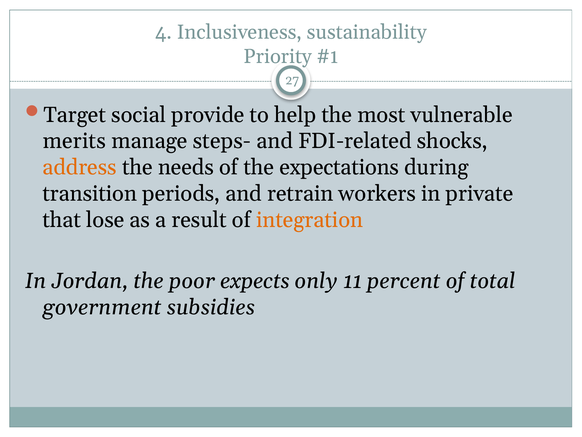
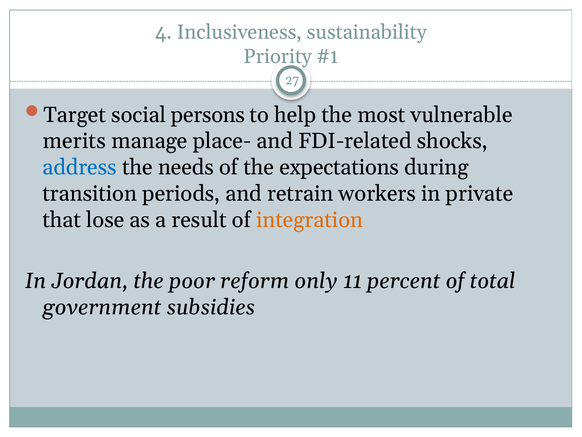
provide: provide -> persons (208, 115)
steps-: steps- -> place- (222, 141)
address colour: orange -> blue (80, 167)
expects: expects -> reform (255, 281)
